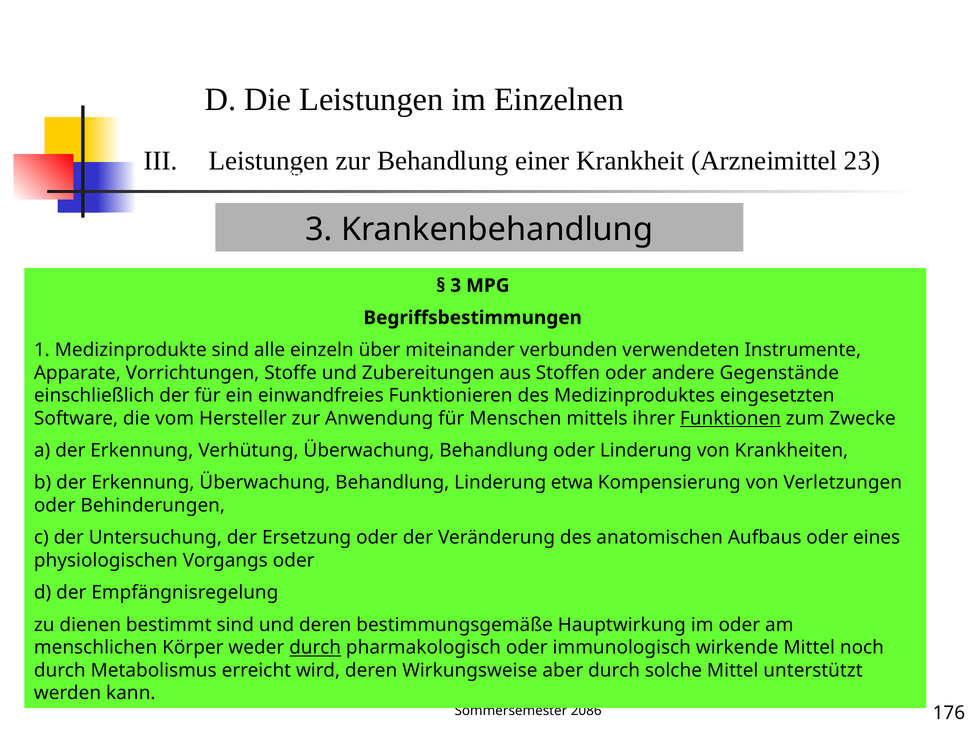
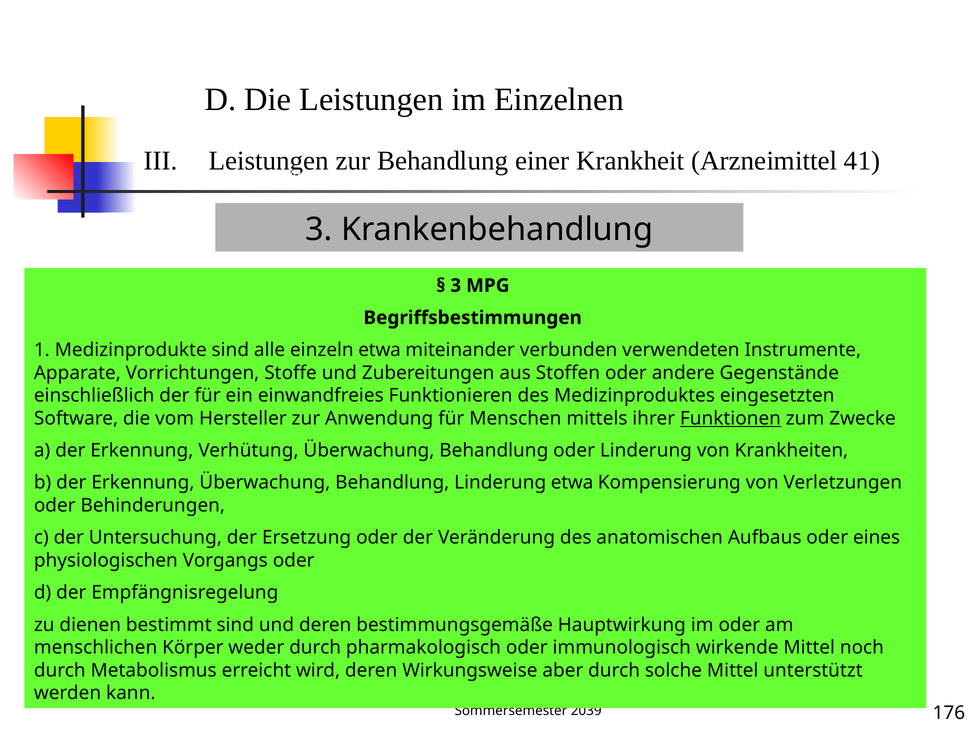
23: 23 -> 41 (862, 161)
einzeln über: über -> etwa (380, 350)
durch underline: present -> none (315, 648)
2086: 2086 -> 2039 (586, 711)
